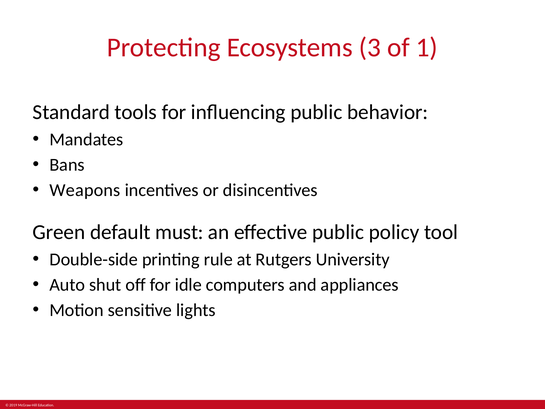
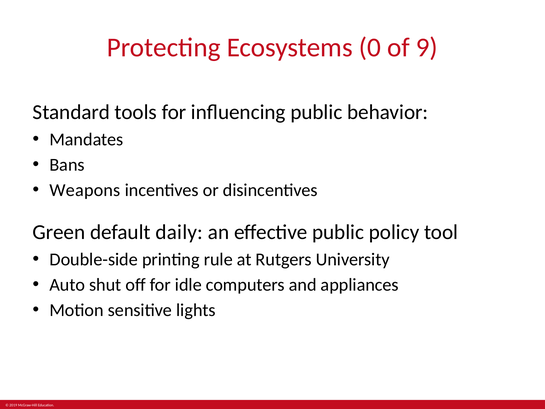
3: 3 -> 0 (370, 47)
1: 1 -> 9 (427, 47)
must: must -> daily (179, 232)
